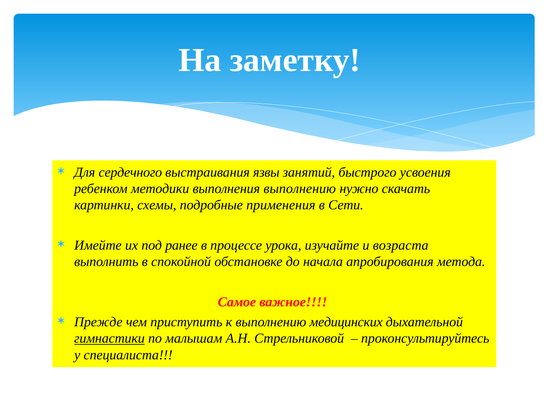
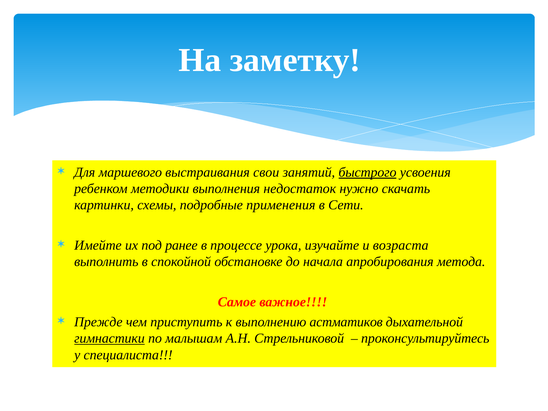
сердечного: сердечного -> маршевого (130, 172)
язвы: язвы -> свои (266, 172)
быстрого underline: none -> present (367, 172)
выполнения выполнению: выполнению -> недостаток (300, 189)
медицинских: медицинских -> астматиков (346, 322)
